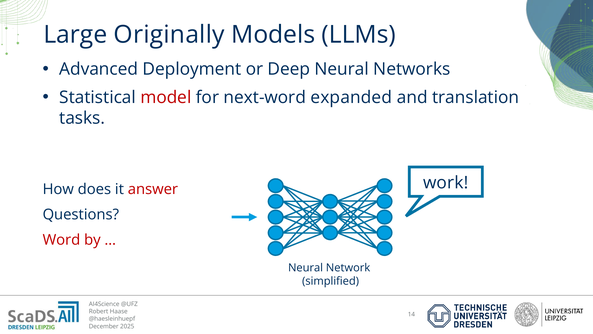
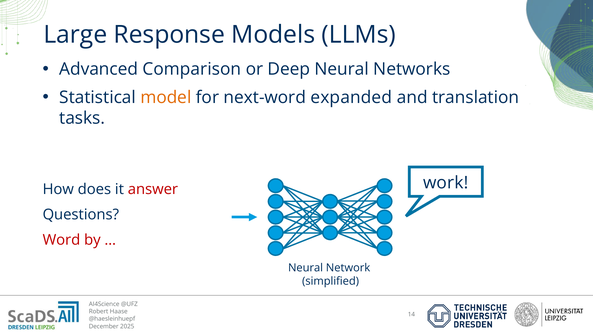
Originally: Originally -> Response (169, 35)
Deployment: Deployment -> Comparison (192, 69)
model colour: red -> orange (166, 97)
